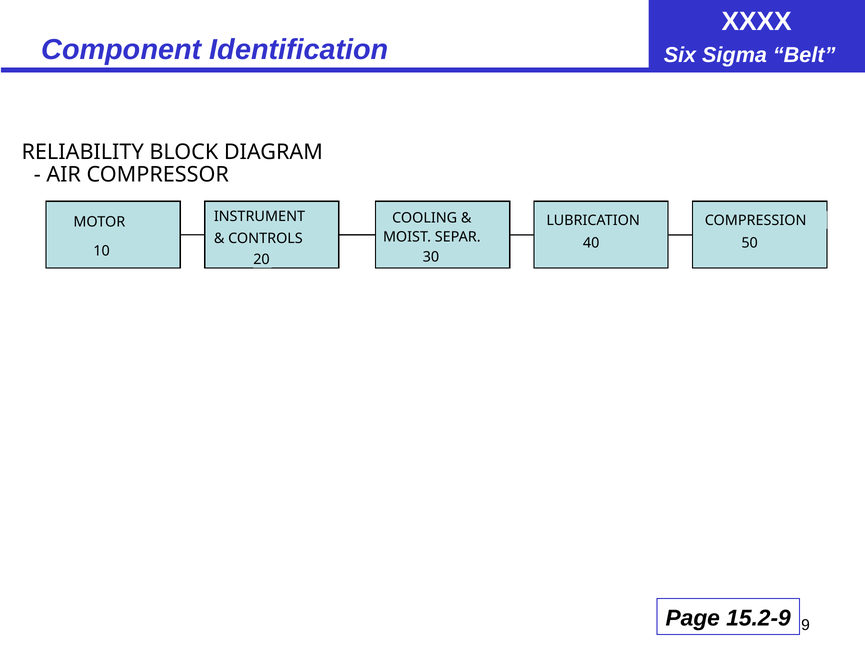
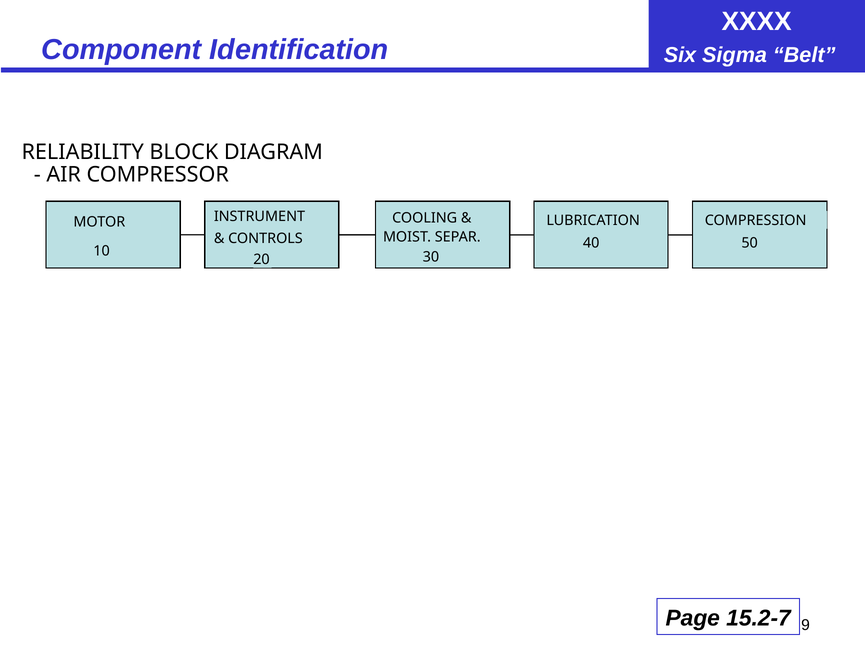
15.2-9: 15.2-9 -> 15.2-7 (758, 618)
